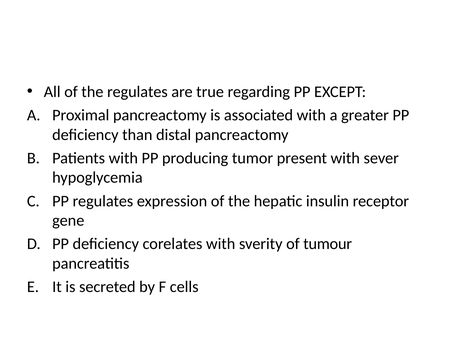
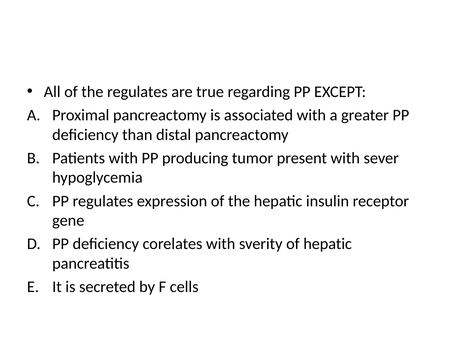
of tumour: tumour -> hepatic (328, 244)
